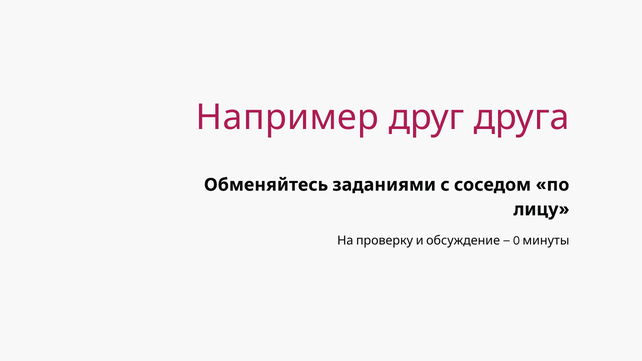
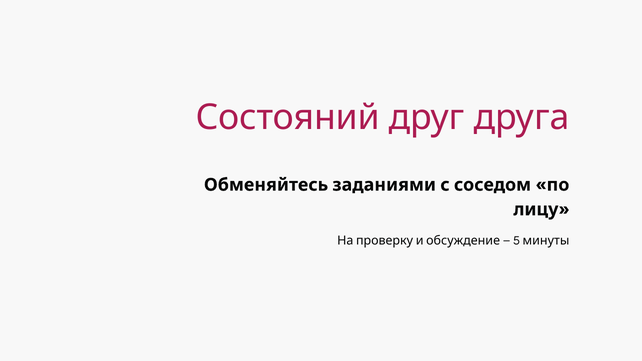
Например: Например -> Состояний (288, 117)
0: 0 -> 5 (517, 241)
